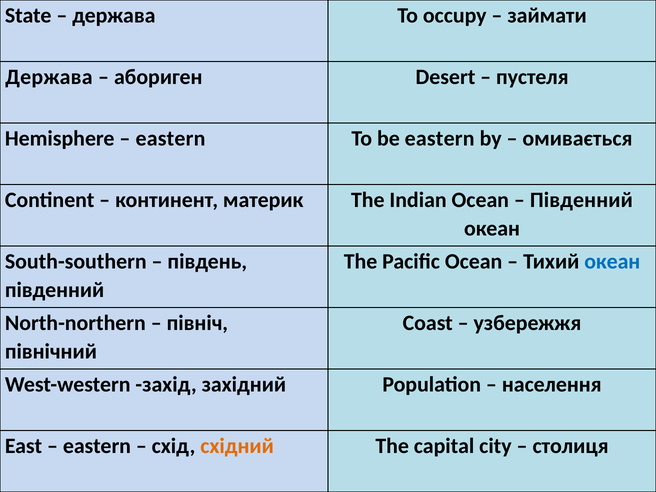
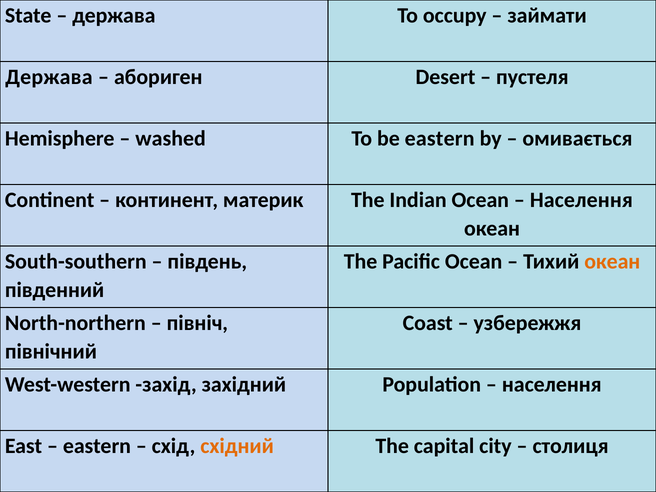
eastern: eastern -> washed (171, 138)
Південний: Південний -> Населення (581, 200)
океан colour: blue -> orange (612, 261)
